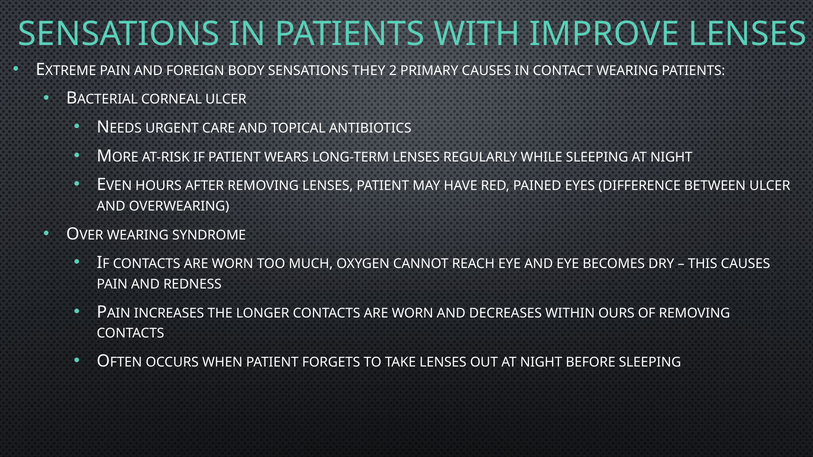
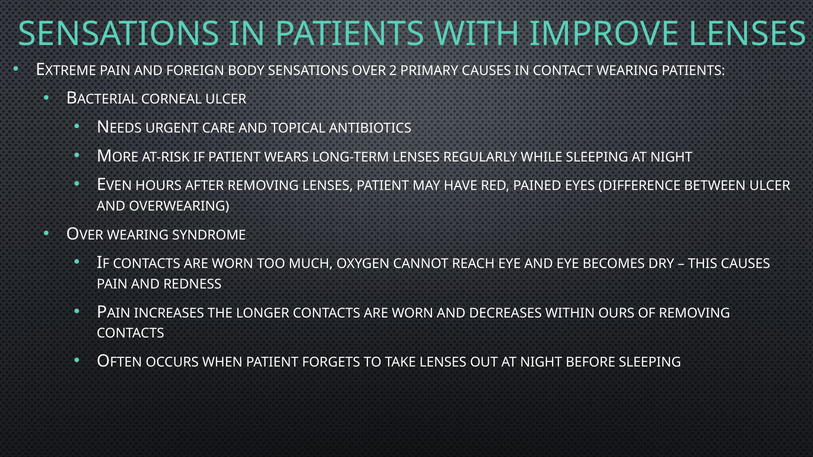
THEY: THEY -> OVER (369, 71)
